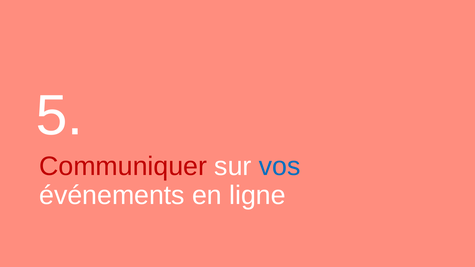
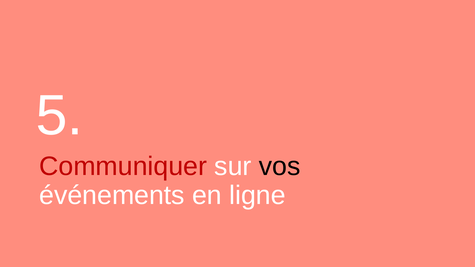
vos colour: blue -> black (280, 167)
